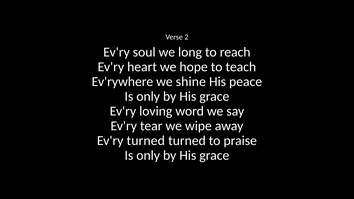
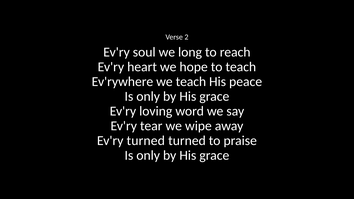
we shine: shine -> teach (191, 82)
